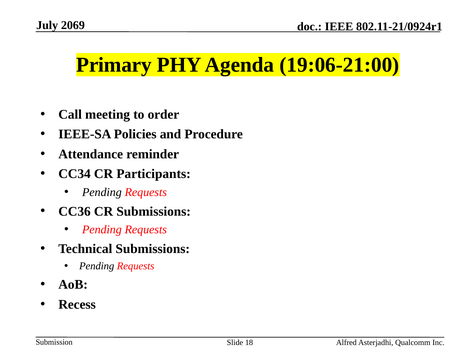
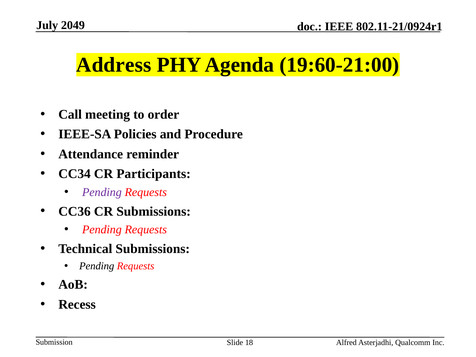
2069: 2069 -> 2049 (73, 25)
Primary: Primary -> Address (114, 65)
19:06-21:00: 19:06-21:00 -> 19:60-21:00 (339, 65)
Pending colour: black -> purple (102, 192)
